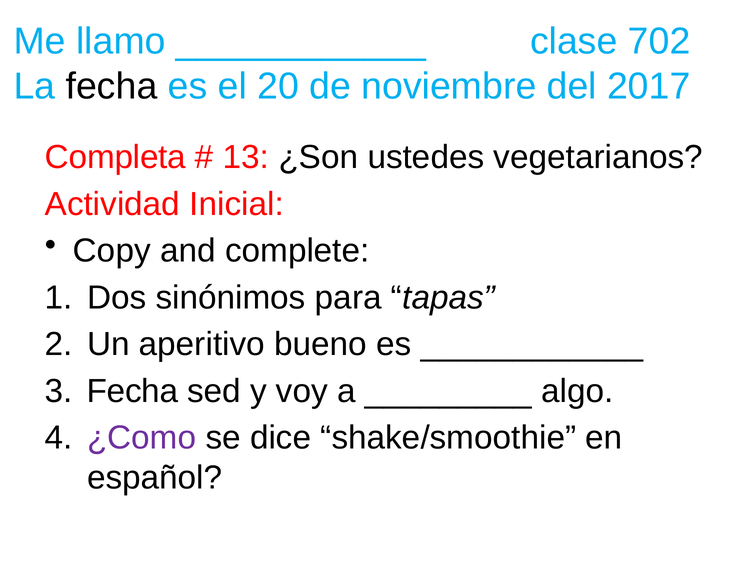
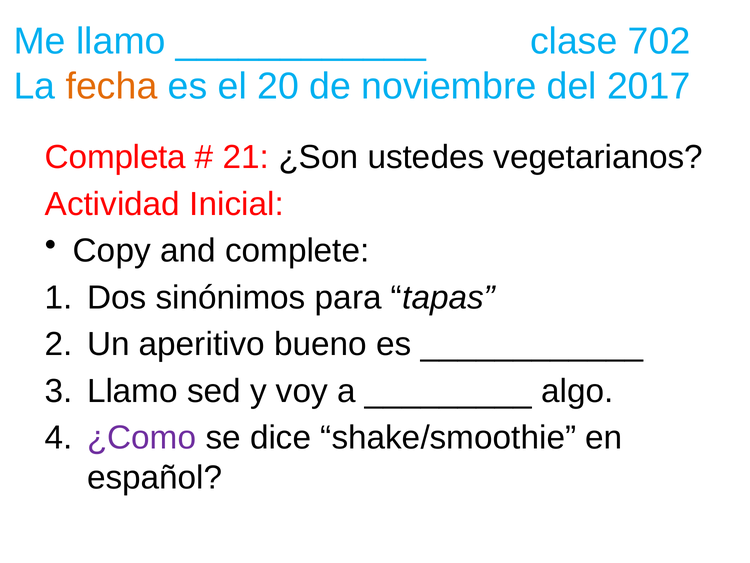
fecha colour: black -> orange (112, 86)
13: 13 -> 21 (246, 157)
Fecha: Fecha -> Llamo (132, 391)
